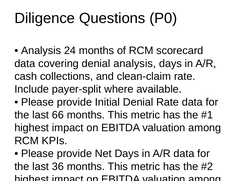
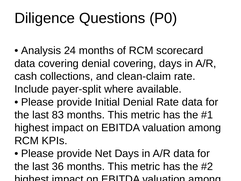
denial analysis: analysis -> covering (135, 63)
66: 66 -> 83 (58, 115)
